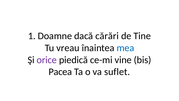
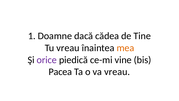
cărări: cărări -> cădea (107, 36)
mea colour: blue -> orange (125, 48)
va suflet: suflet -> vreau (117, 72)
